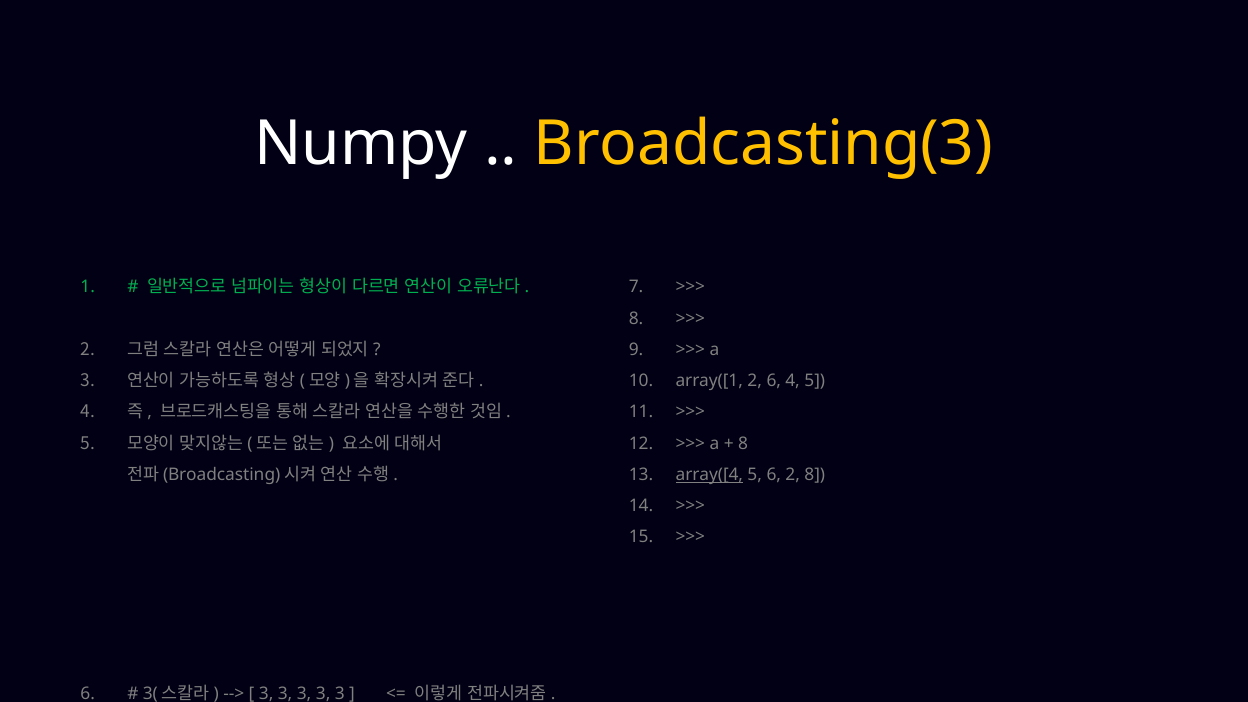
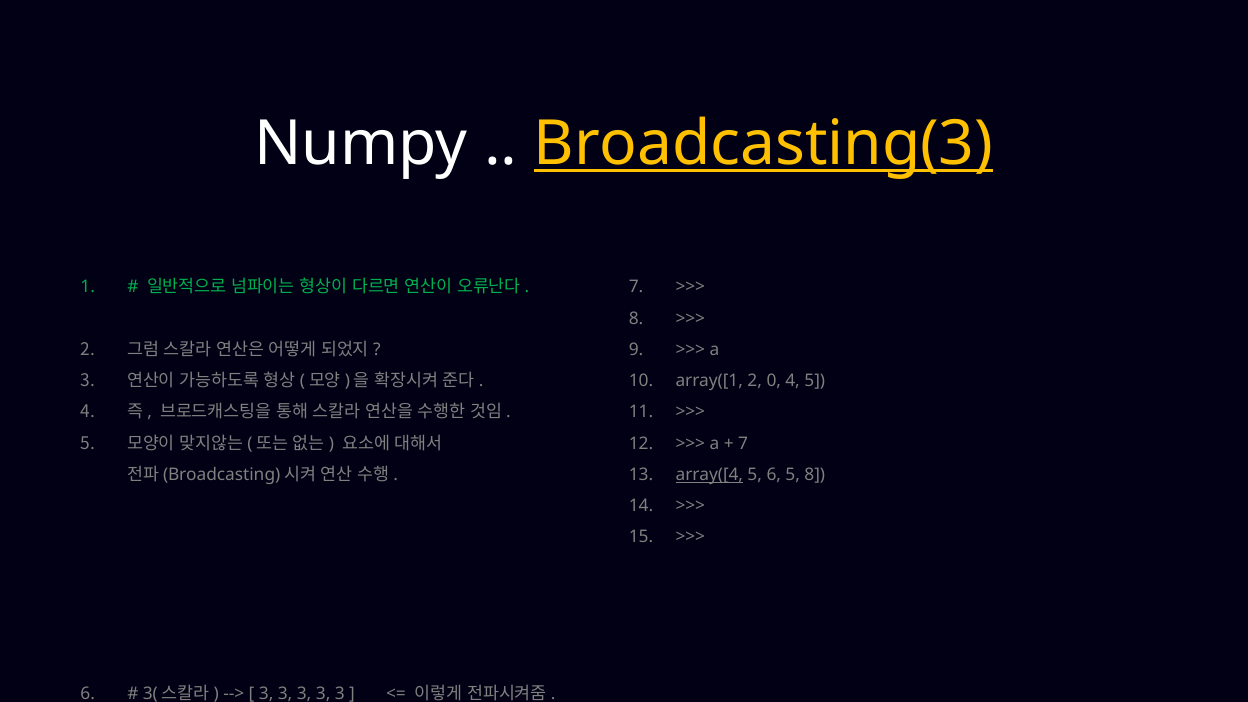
Broadcasting(3 underline: none -> present (763, 144)
2 6: 6 -> 0 (774, 381)
8: 8 -> 7 (743, 443)
6 2: 2 -> 5 (793, 475)
